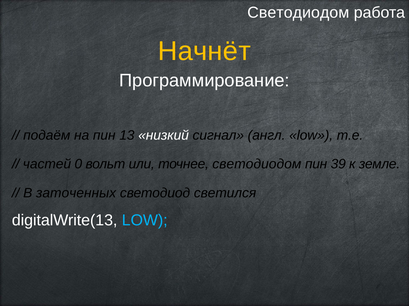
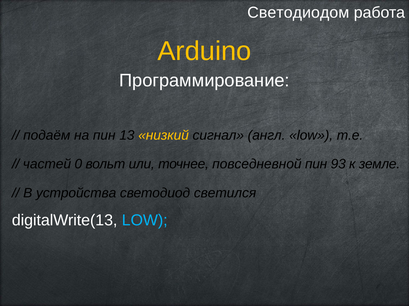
Начнёт: Начнёт -> Arduino (204, 51)
низкий colour: white -> yellow (164, 136)
точнее светодиодом: светодиодом -> повседневной (257, 165)
39: 39 -> 93 (338, 165)
заточенных: заточенных -> устройства (76, 193)
